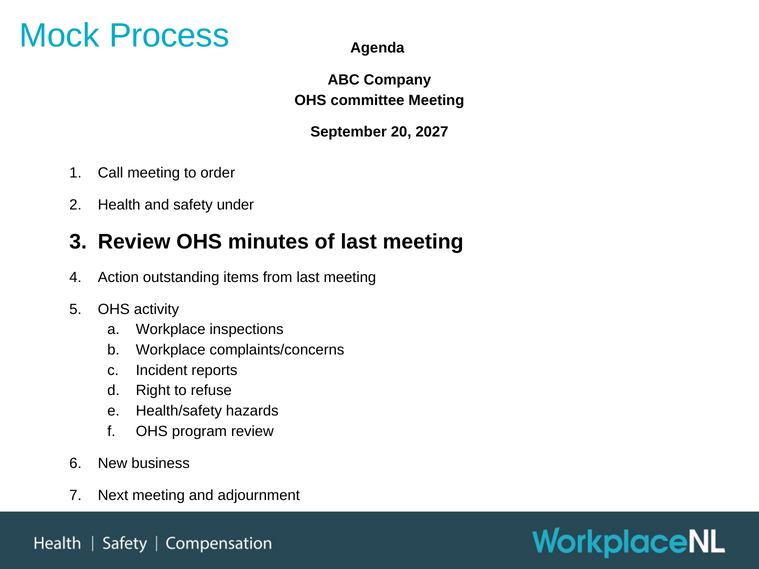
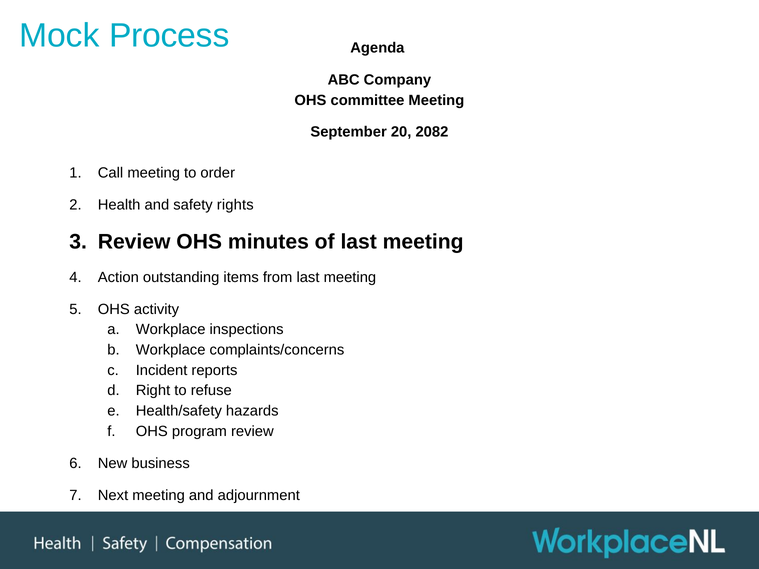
2027: 2027 -> 2082 (432, 132)
under: under -> rights (235, 205)
